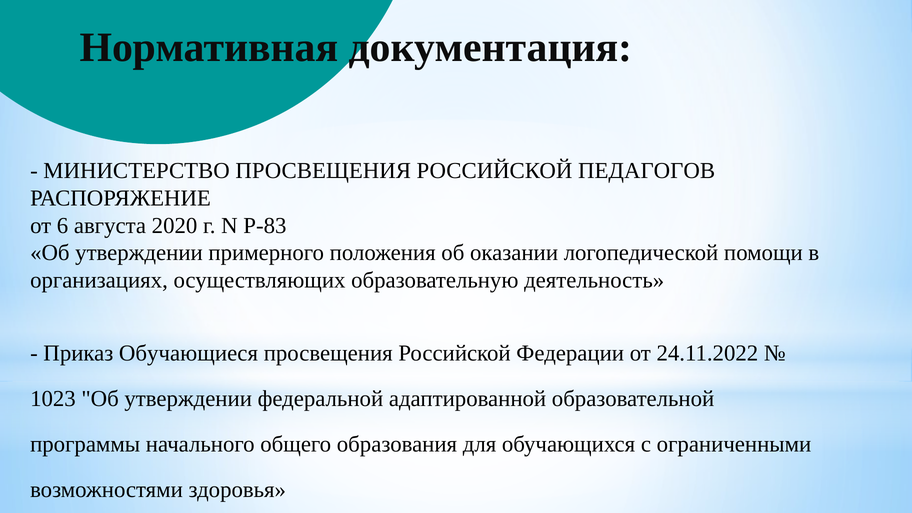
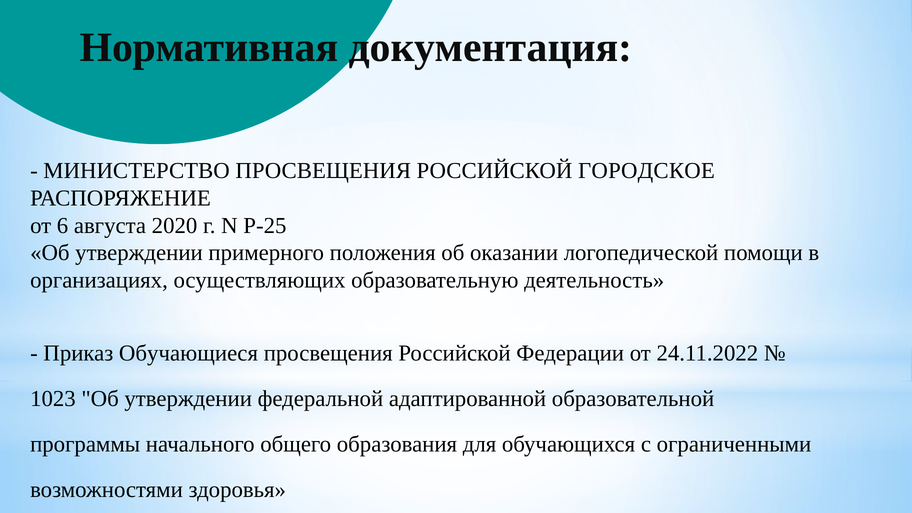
ПЕДАГОГОВ: ПЕДАГОГОВ -> ГОРОДСКОЕ (646, 171)
Р-83: Р-83 -> Р-25 (265, 226)
